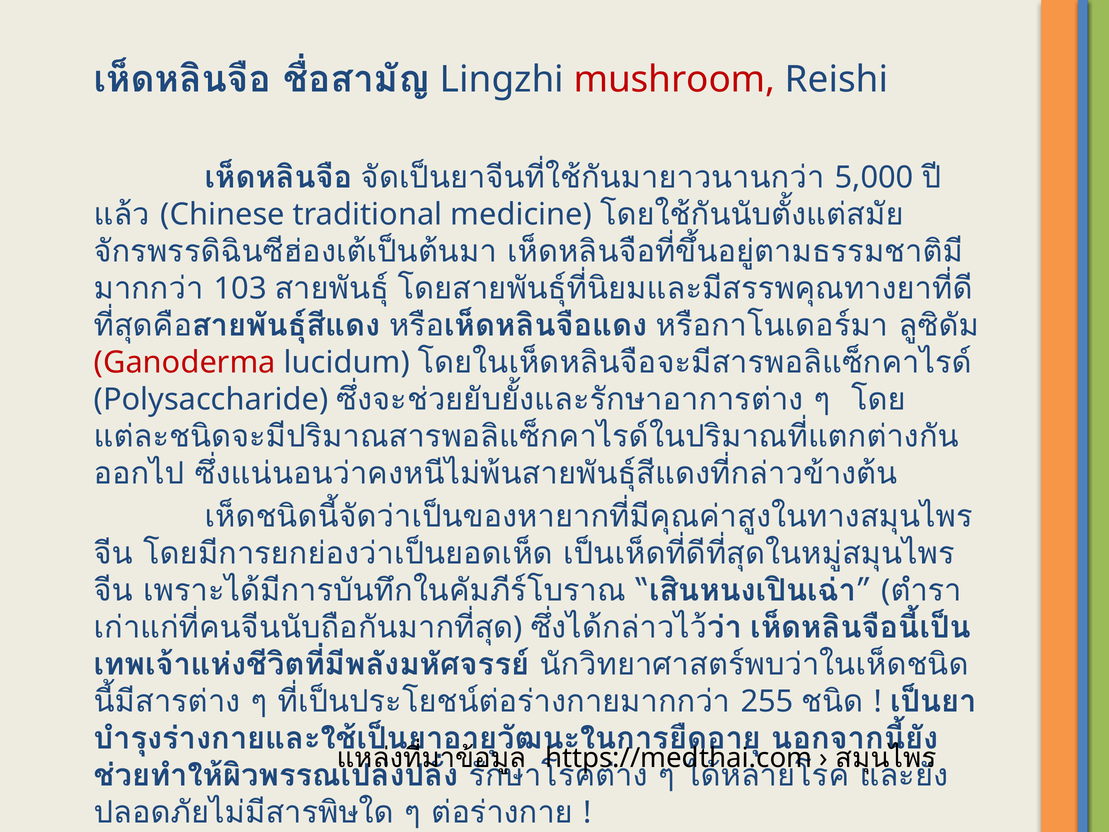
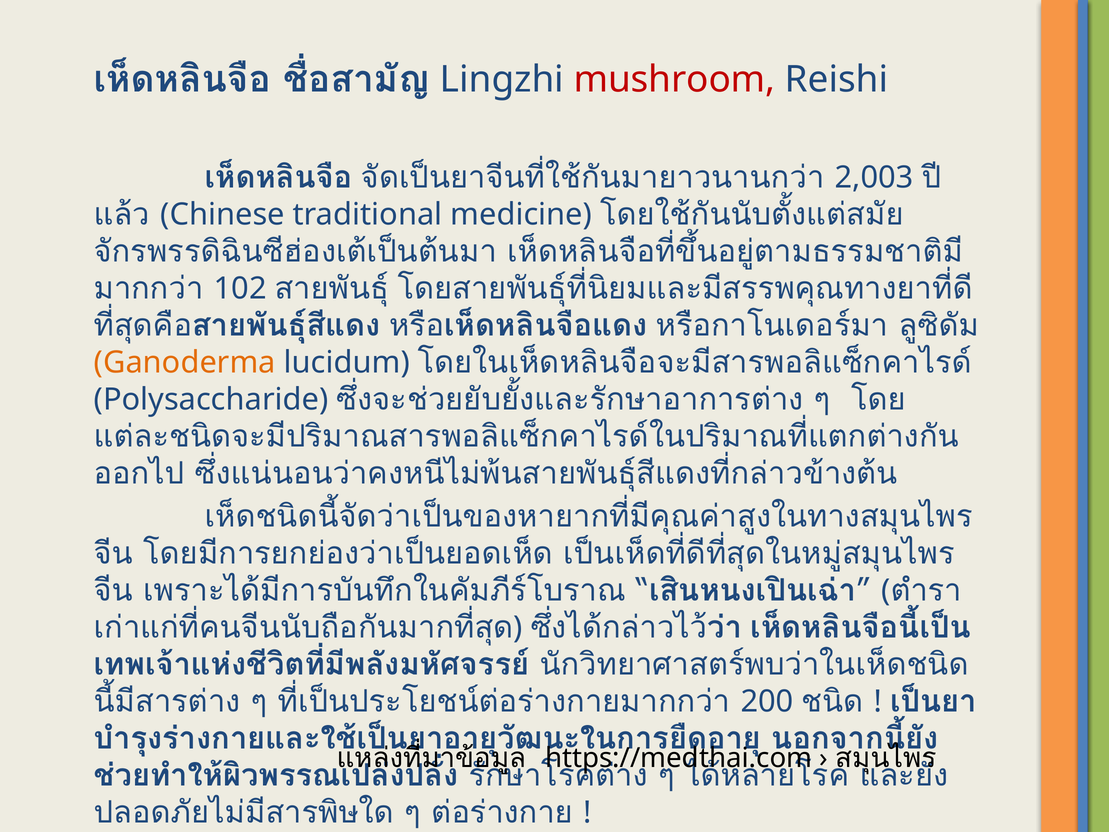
5,000: 5,000 -> 2,003 (874, 177)
103: 103 -> 102 (240, 288)
Ganoderma colour: red -> orange (185, 362)
255: 255 -> 200 (767, 701)
